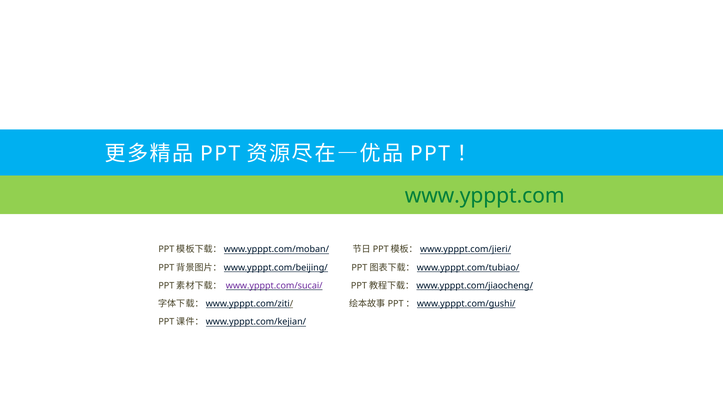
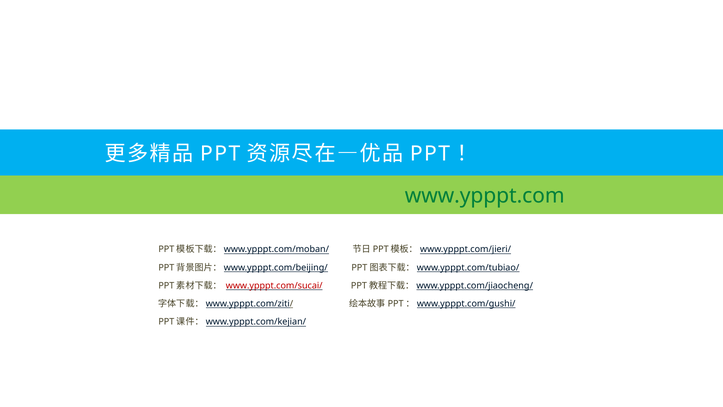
www.ypppt.com/sucai/ colour: purple -> red (274, 285)
